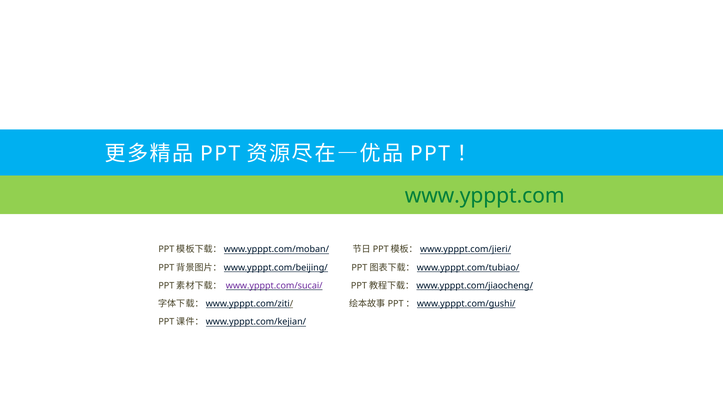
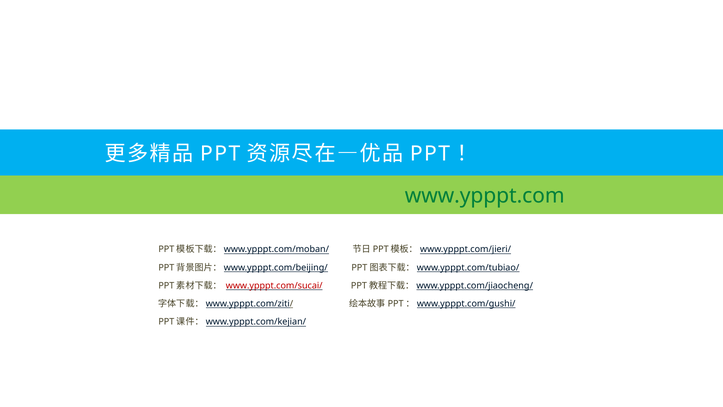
www.ypppt.com/sucai/ colour: purple -> red (274, 285)
